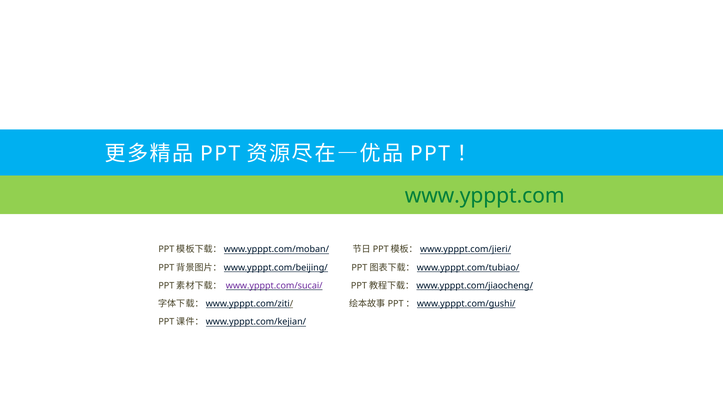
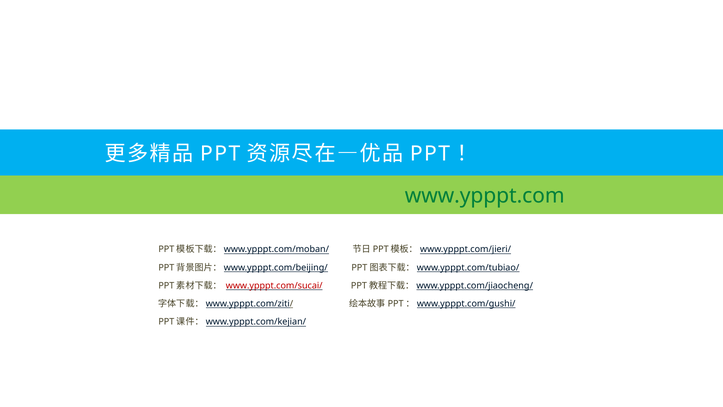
www.ypppt.com/sucai/ colour: purple -> red (274, 285)
